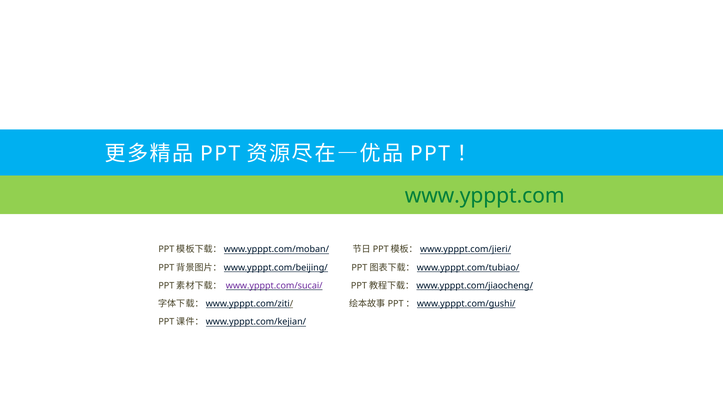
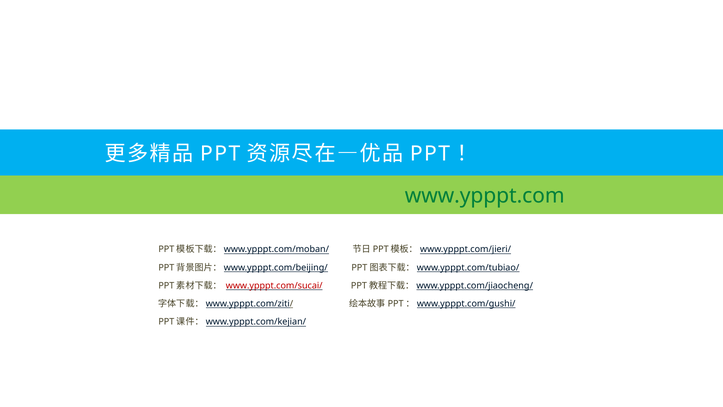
www.ypppt.com/sucai/ colour: purple -> red (274, 285)
